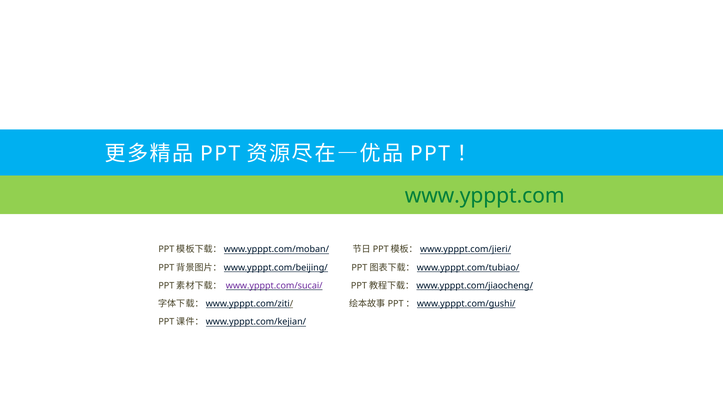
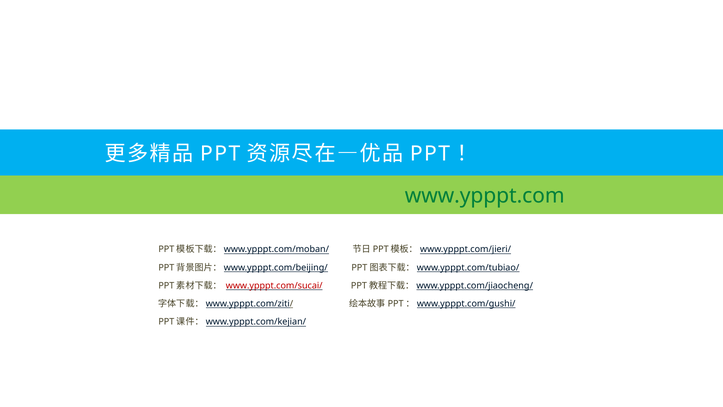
www.ypppt.com/sucai/ colour: purple -> red (274, 285)
